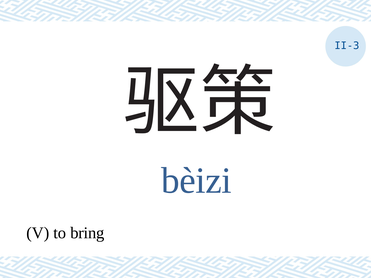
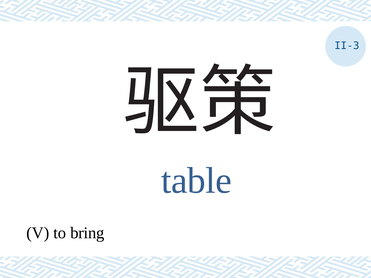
bèizi: bèizi -> table (196, 181)
